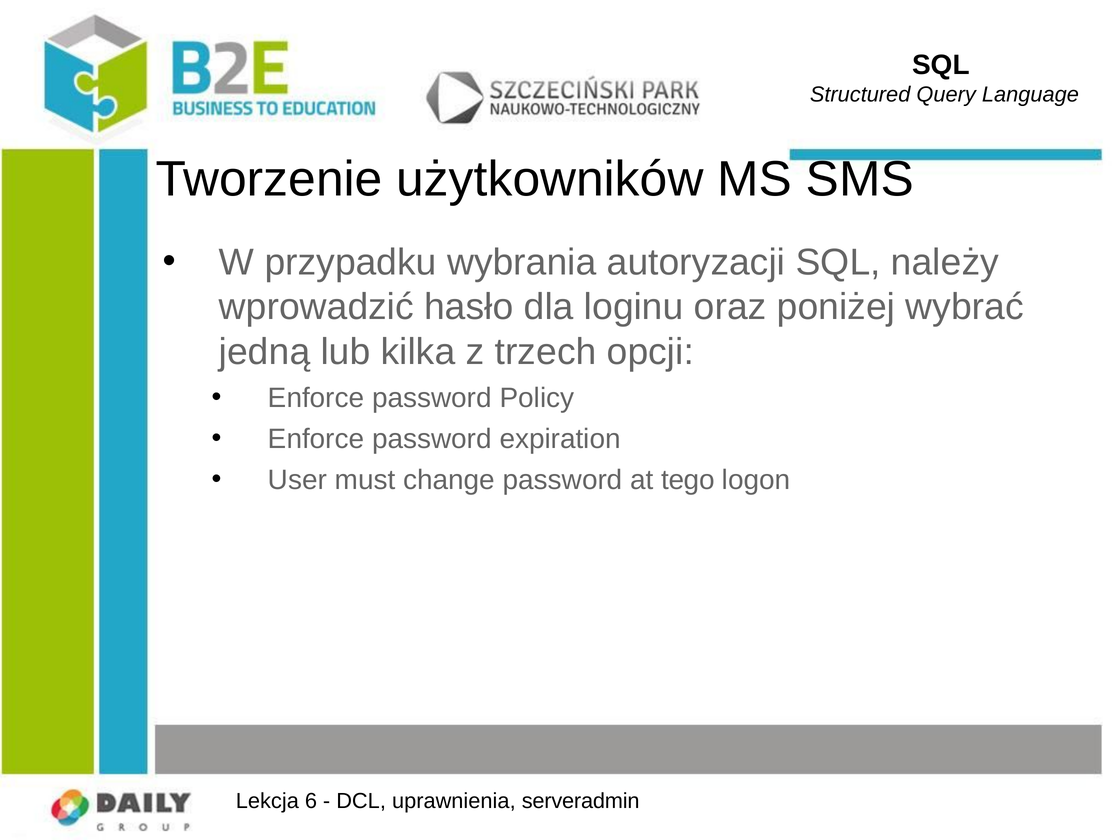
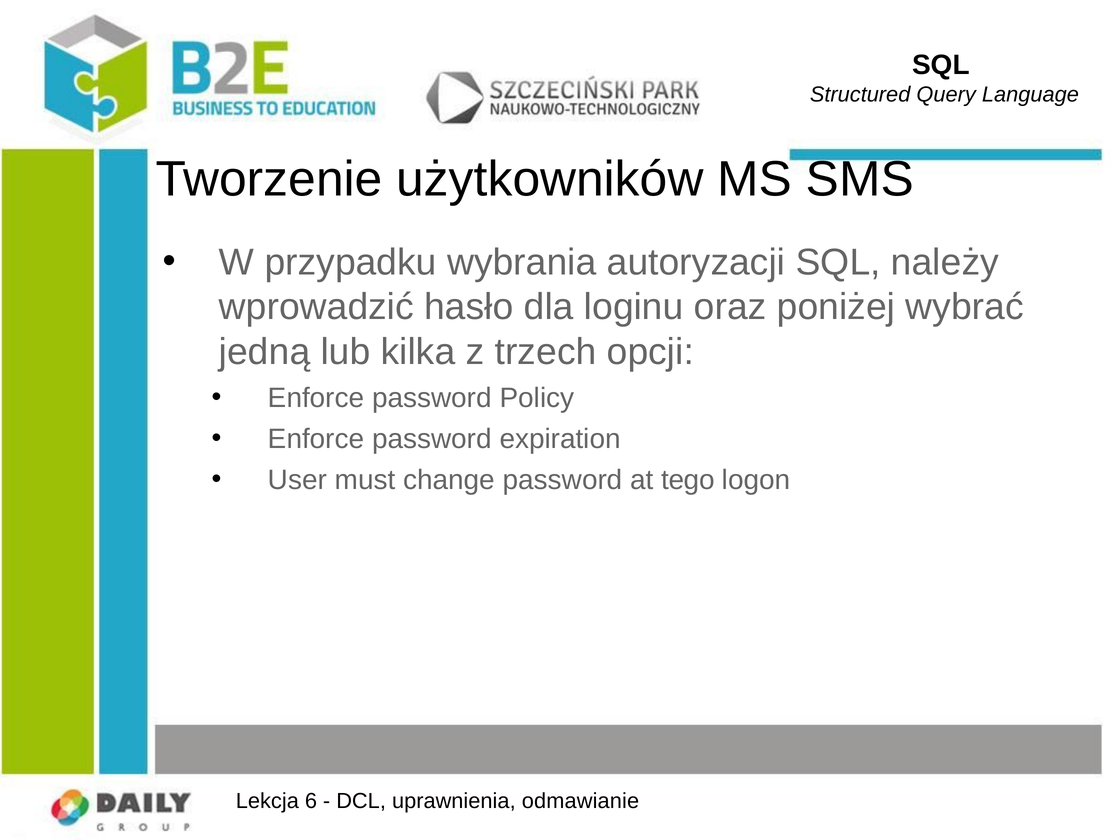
serveradmin: serveradmin -> odmawianie (580, 801)
